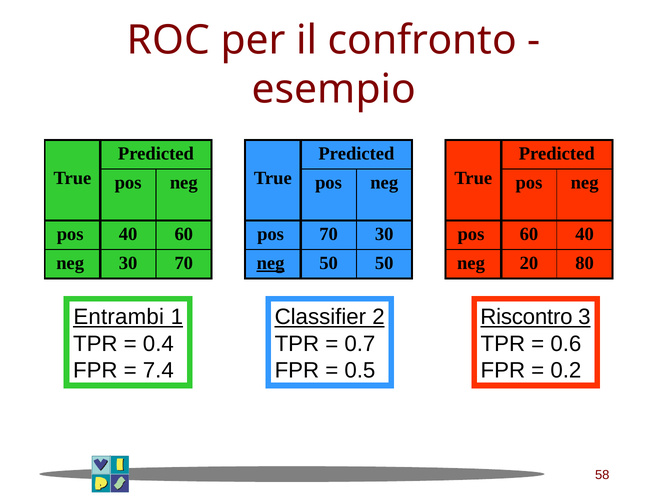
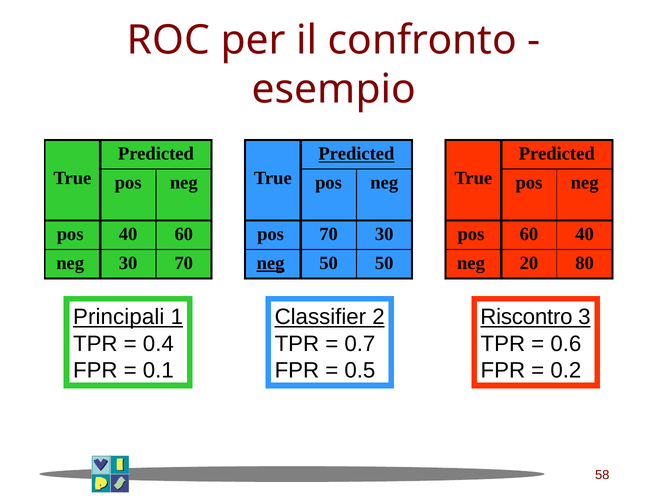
Predicted underline: none -> present (356, 154)
Entrambi: Entrambi -> Principali (119, 317)
7.4: 7.4 -> 0.1 (158, 370)
